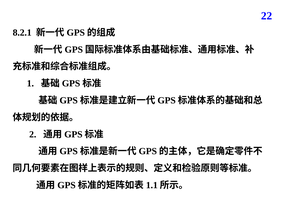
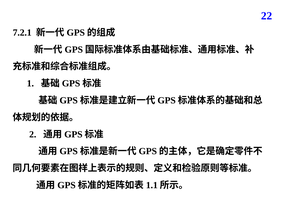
8.2.1: 8.2.1 -> 7.2.1 (22, 32)
